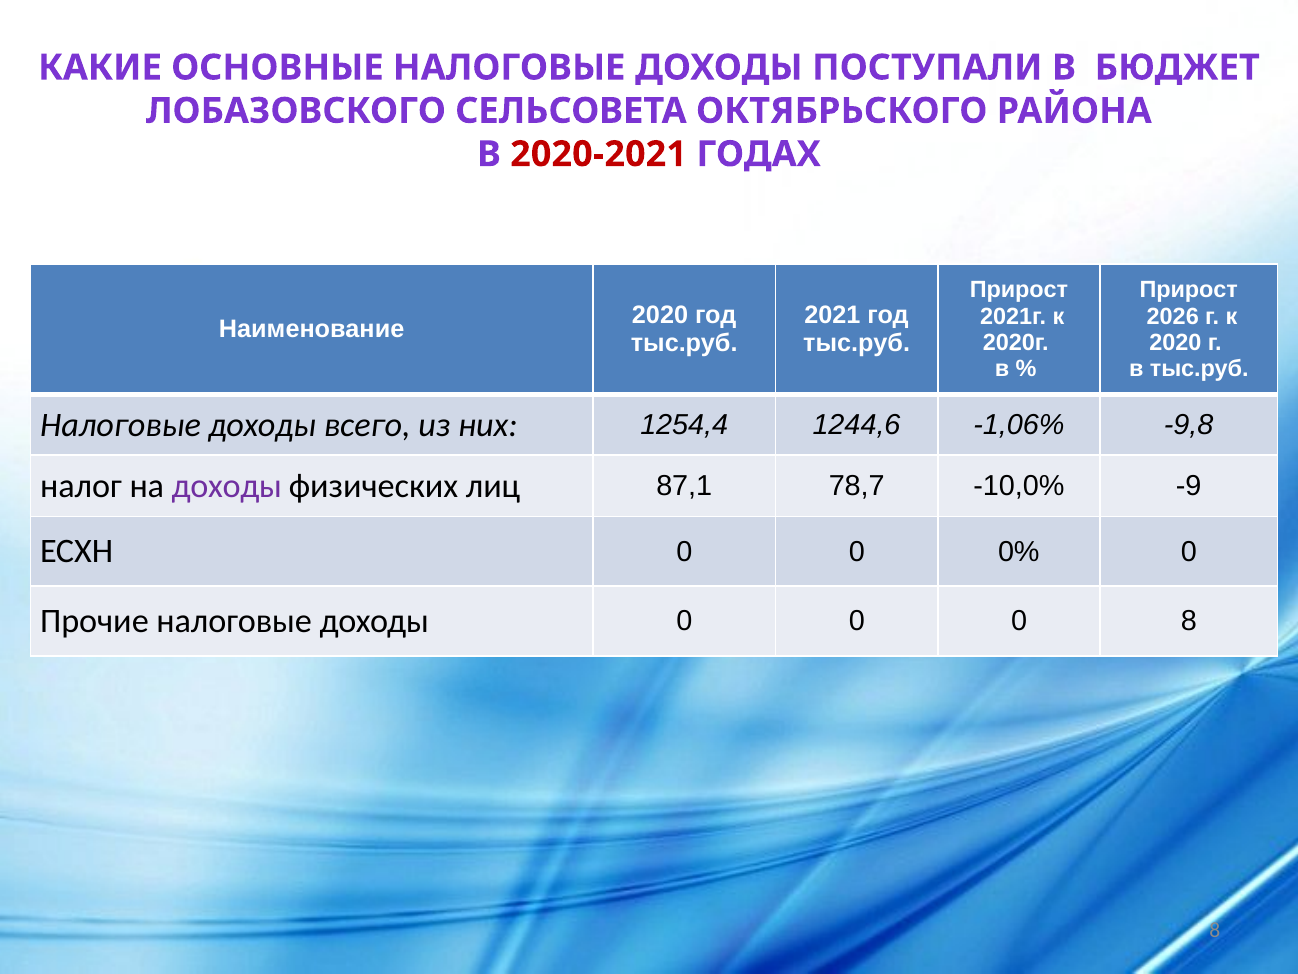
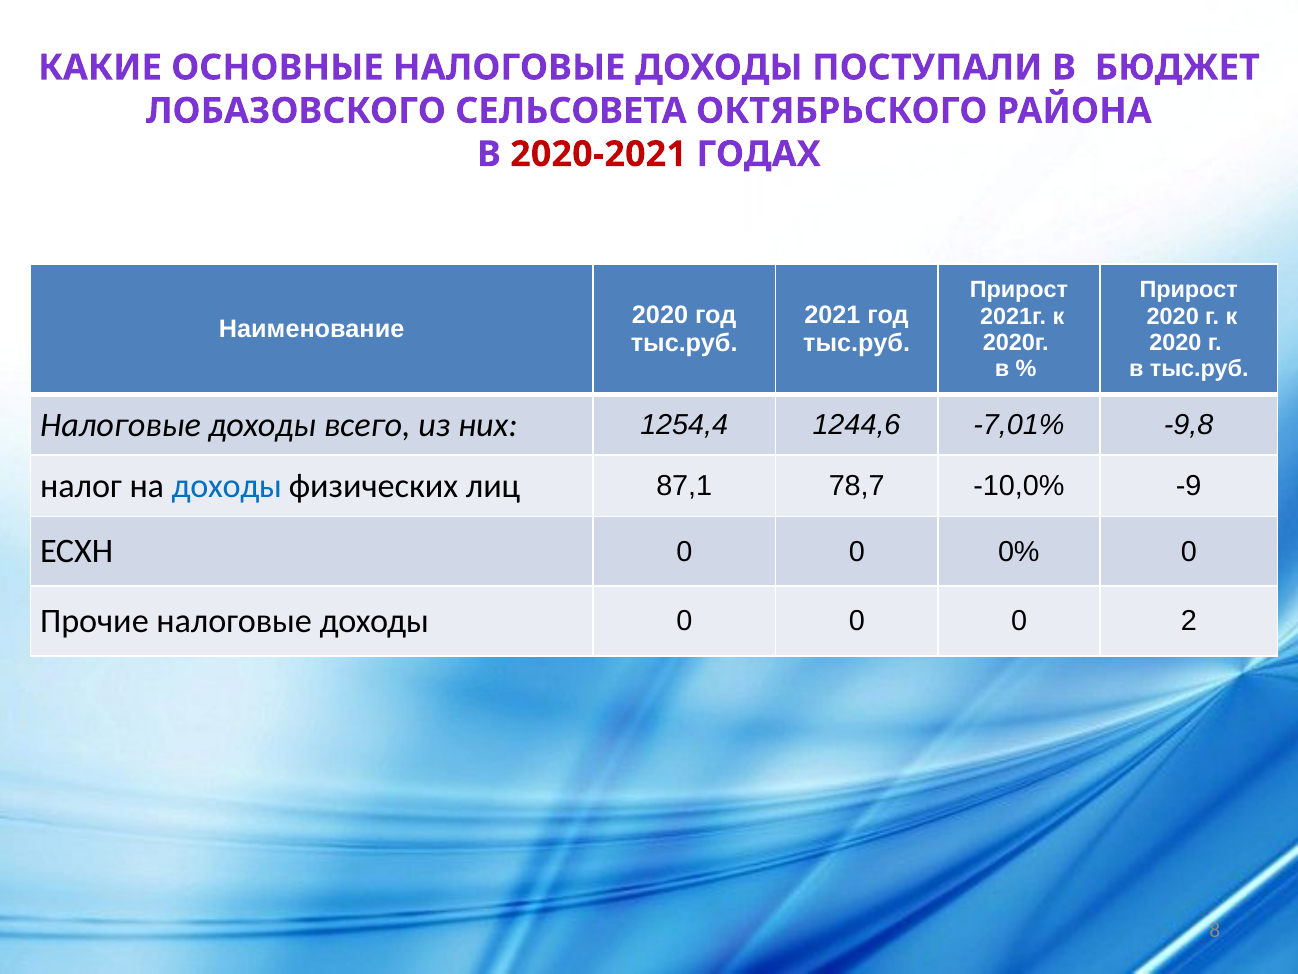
2026: 2026 -> 2020 (1173, 316)
-1,06%: -1,06% -> -7,01% (1019, 425)
доходы colour: purple -> blue (227, 486)
0 8: 8 -> 2 (1189, 621)
